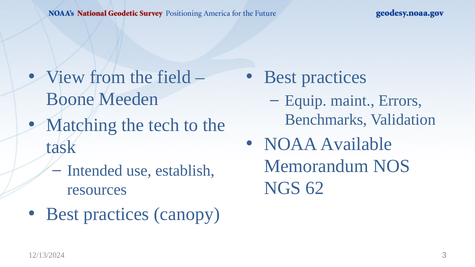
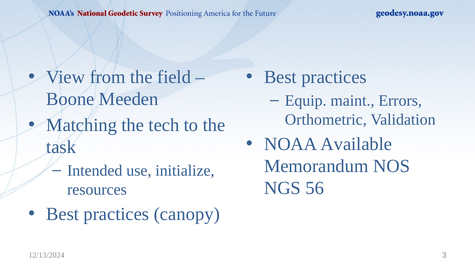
Benchmarks: Benchmarks -> Orthometric (326, 120)
establish: establish -> initialize (185, 171)
62: 62 -> 56 (315, 188)
